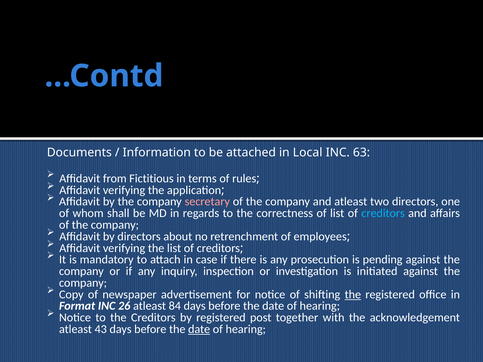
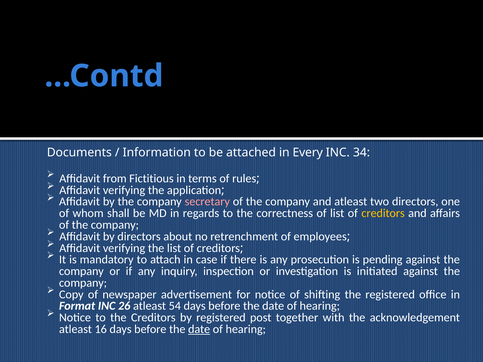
Local: Local -> Every (308, 153)
63: 63 -> 34 (361, 153)
creditors colour: light blue -> yellow (383, 213)
the underline: present -> none (353, 295)
84: 84 -> 54 (175, 306)
43: 43 -> 16 (101, 329)
